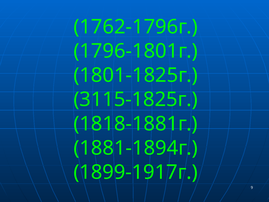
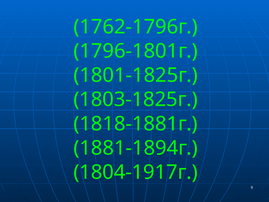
3115-1825г: 3115-1825г -> 1803-1825г (136, 99)
1899-1917г: 1899-1917г -> 1804-1917г (136, 172)
